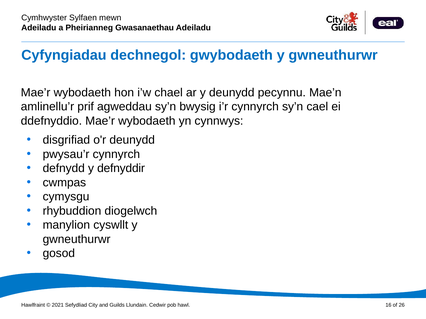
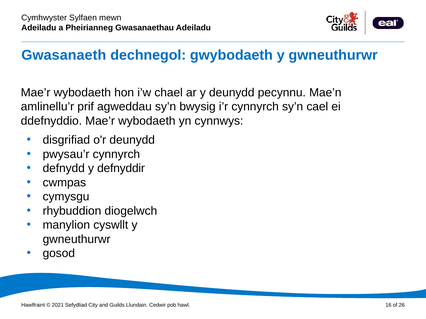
Cyfyngiadau: Cyfyngiadau -> Gwasanaeth (64, 55)
